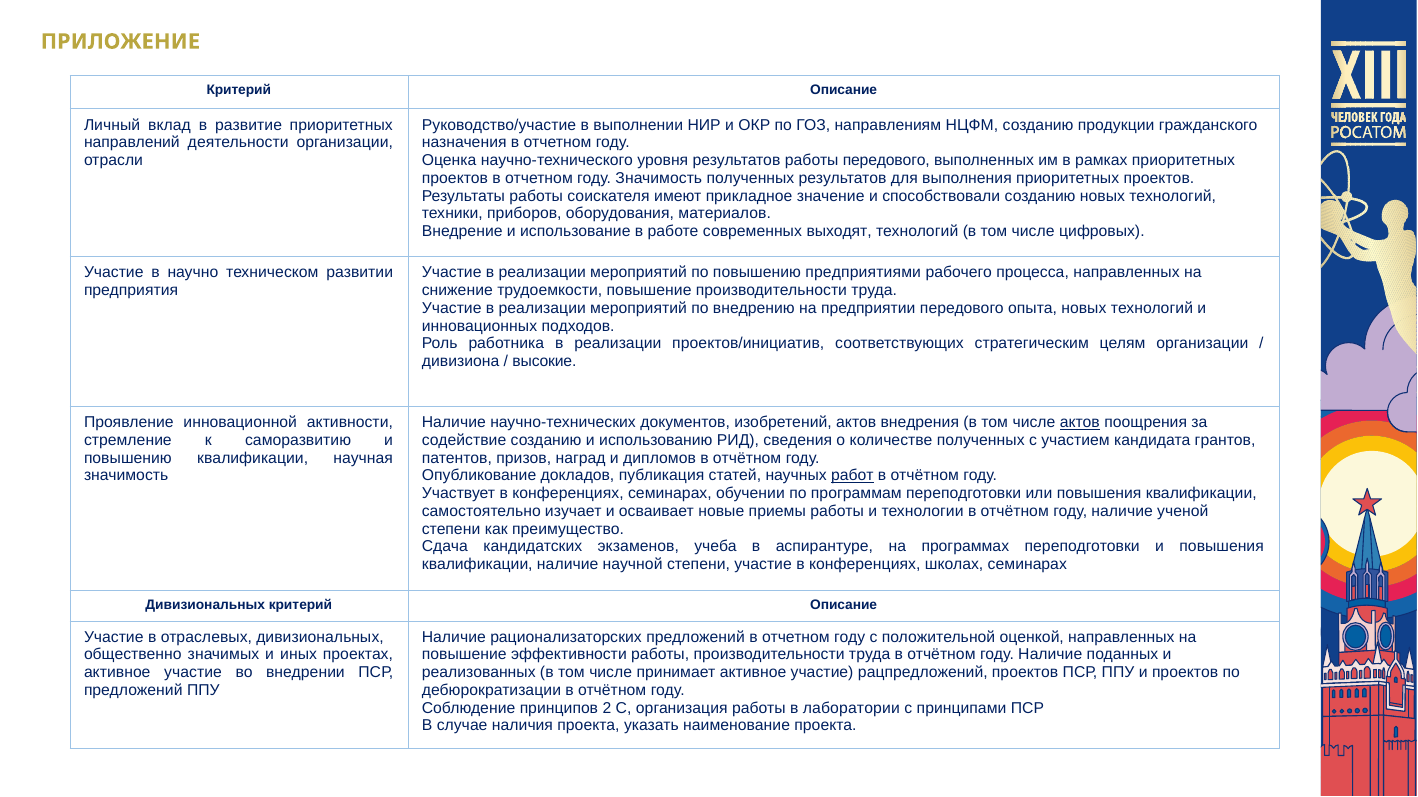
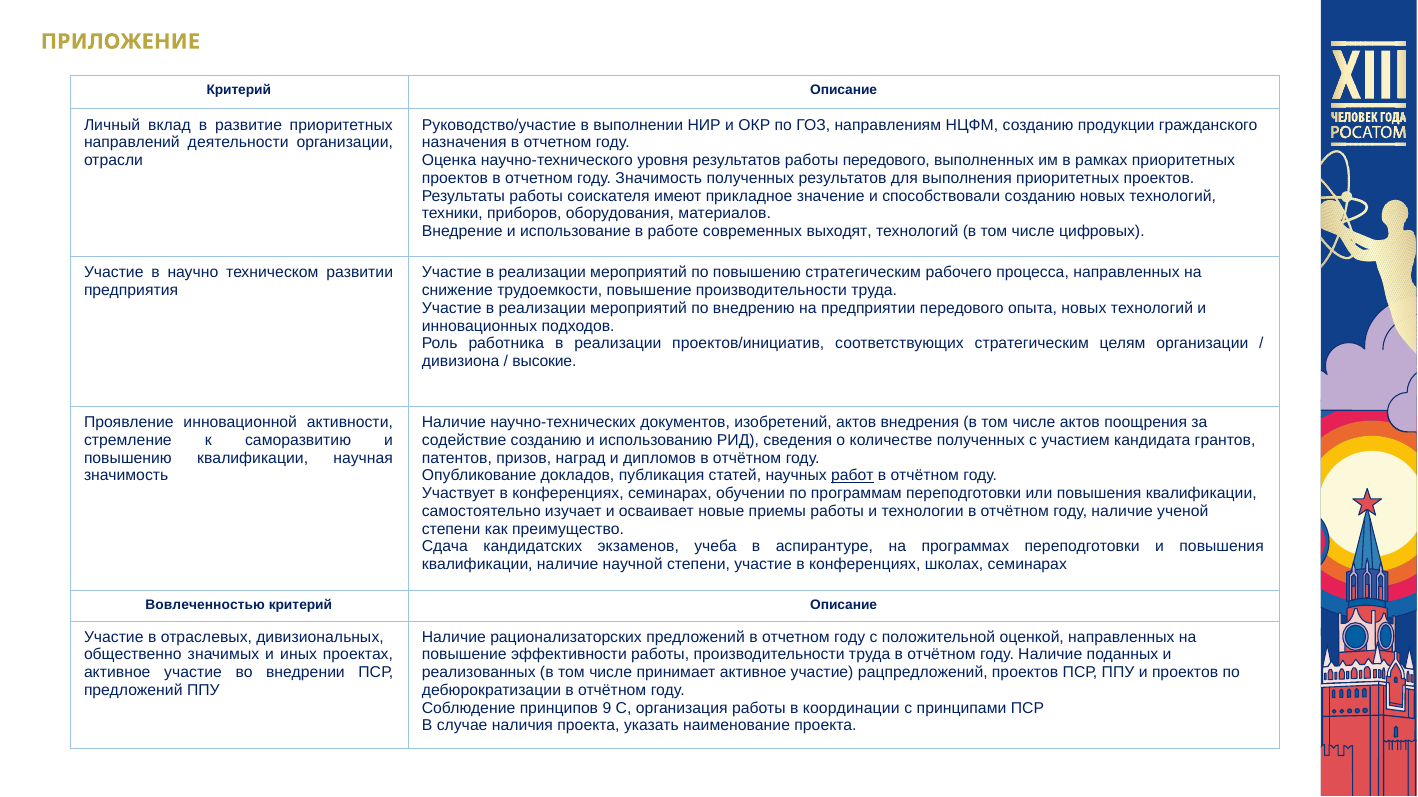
повышению предприятиями: предприятиями -> стратегическим (863, 273)
актов underline: present -> none (1080, 423)
Дивизиональных: Дивизиональных -> Вовлеченностью (205, 606)
2: 2 -> 9 (607, 709)
лаборатории: лаборатории -> координации (851, 709)
